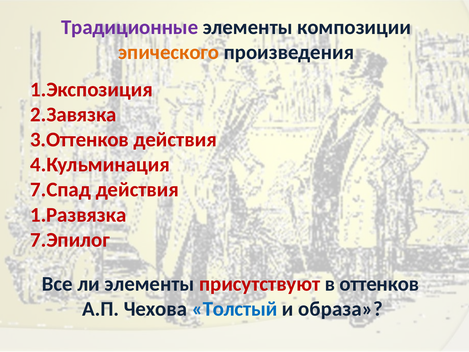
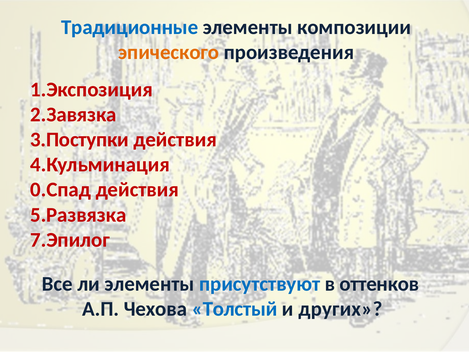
Традиционные colour: purple -> blue (130, 27)
3.Оттенков: 3.Оттенков -> 3.Поступки (80, 140)
7.Спад: 7.Спад -> 0.Спад (61, 190)
1.Развязка: 1.Развязка -> 5.Развязка (78, 215)
присутствуют colour: red -> blue (260, 284)
образа: образа -> других (340, 309)
